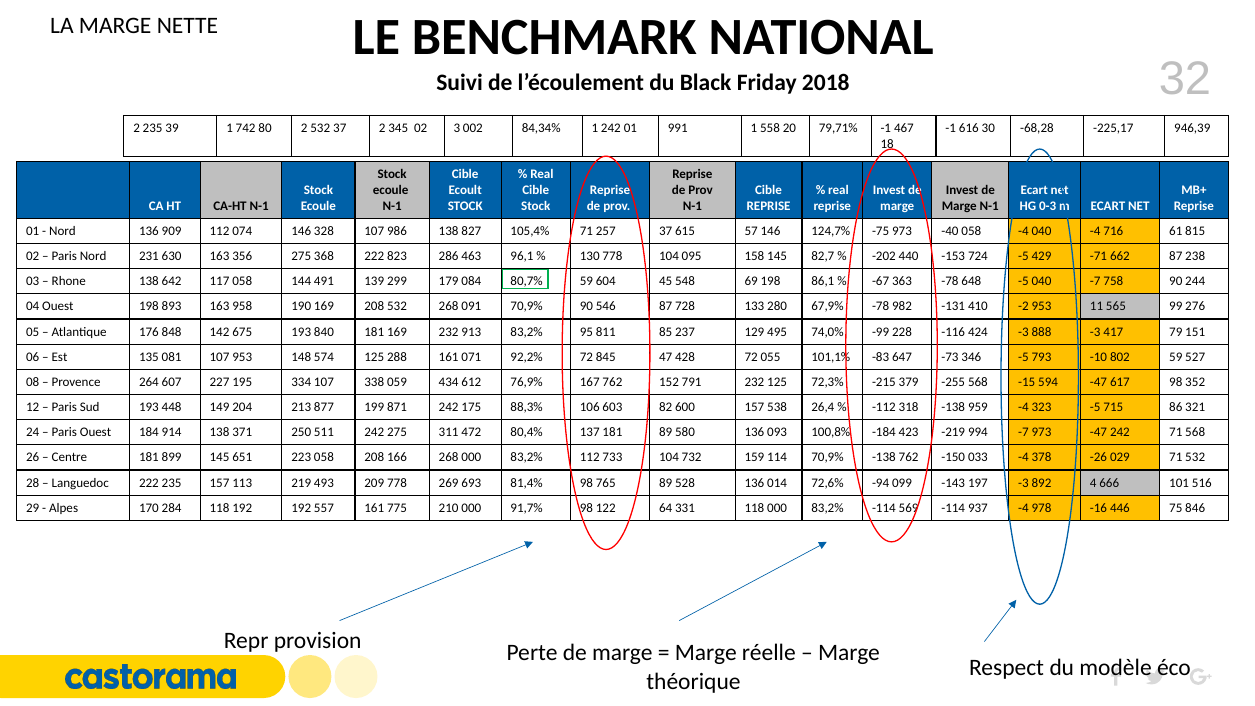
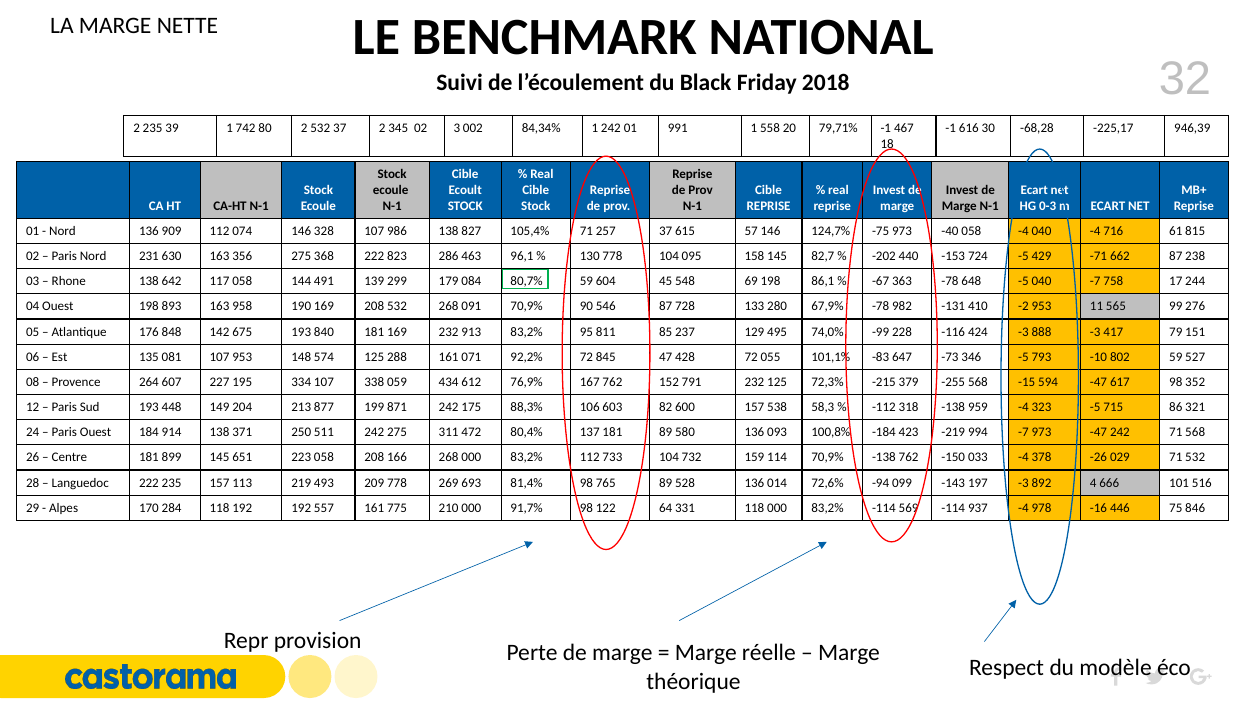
758 90: 90 -> 17 (1176, 281)
26,4: 26,4 -> 58,3 (823, 407)
